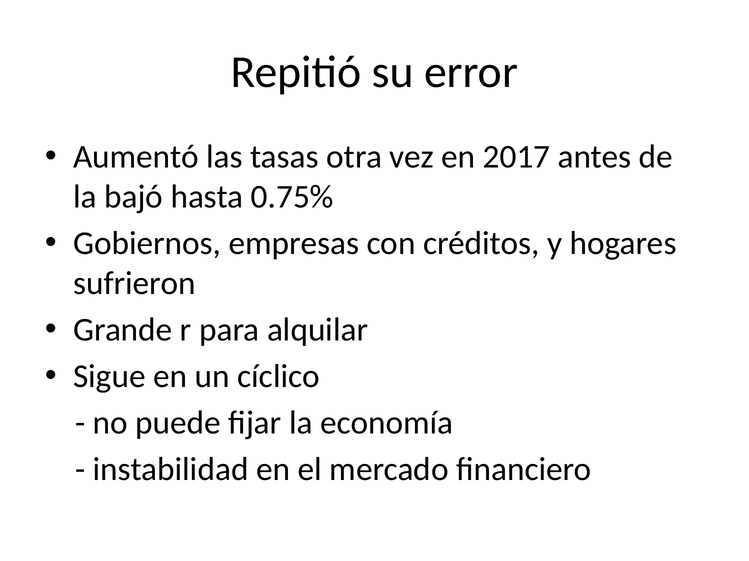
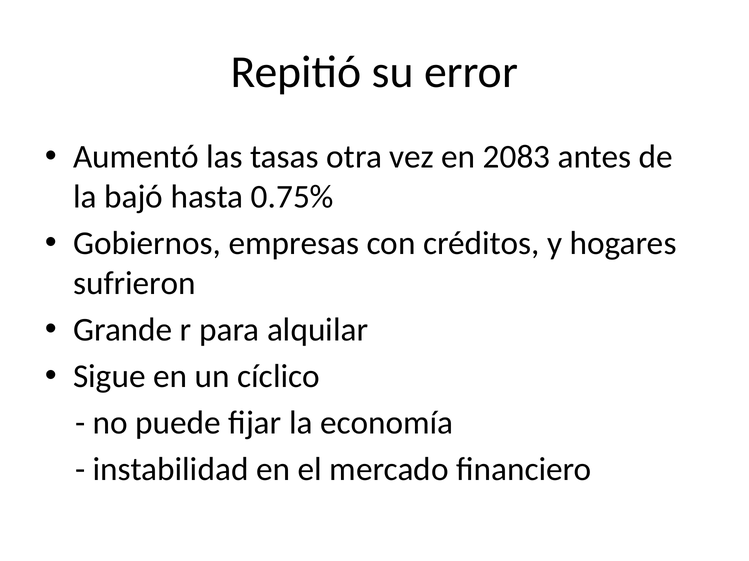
2017: 2017 -> 2083 (517, 157)
